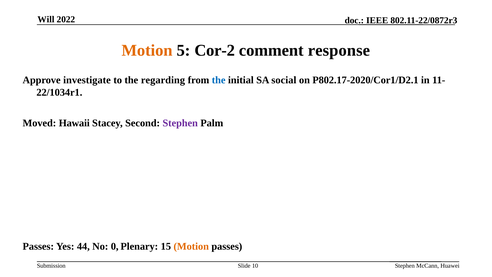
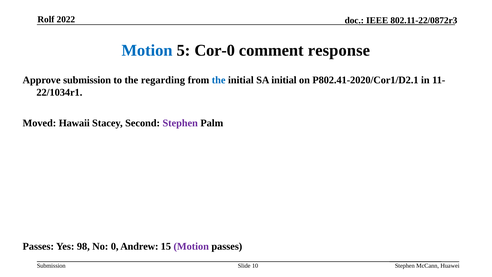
Will: Will -> Rolf (46, 20)
Motion colour: orange -> blue (147, 50)
Cor-2: Cor-2 -> Cor-0 (215, 50)
Approve investigate: investigate -> submission (87, 80)
SA social: social -> initial (284, 80)
P802.17-2020/Cor1/D2.1: P802.17-2020/Cor1/D2.1 -> P802.41-2020/Cor1/D2.1 (365, 80)
44: 44 -> 98 (83, 246)
Plenary: Plenary -> Andrew (139, 246)
Motion colour: orange -> purple (191, 246)
